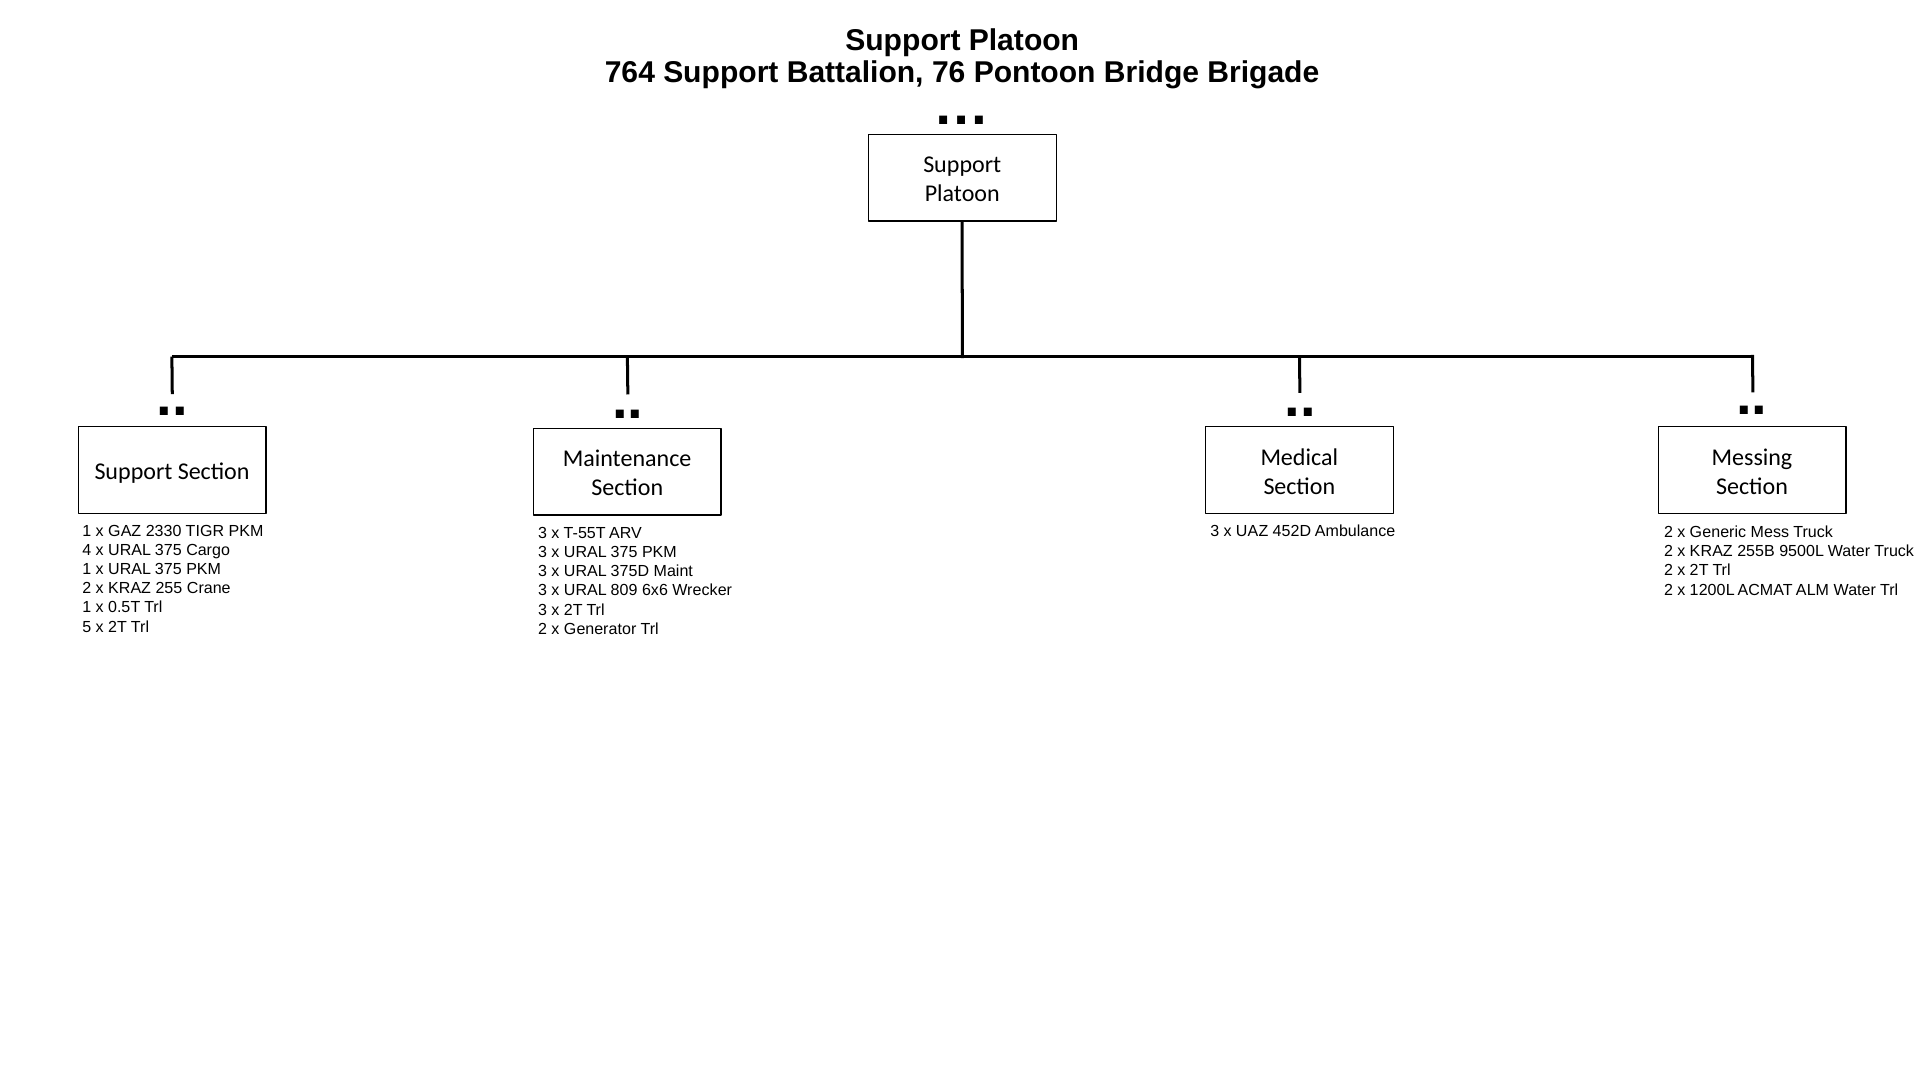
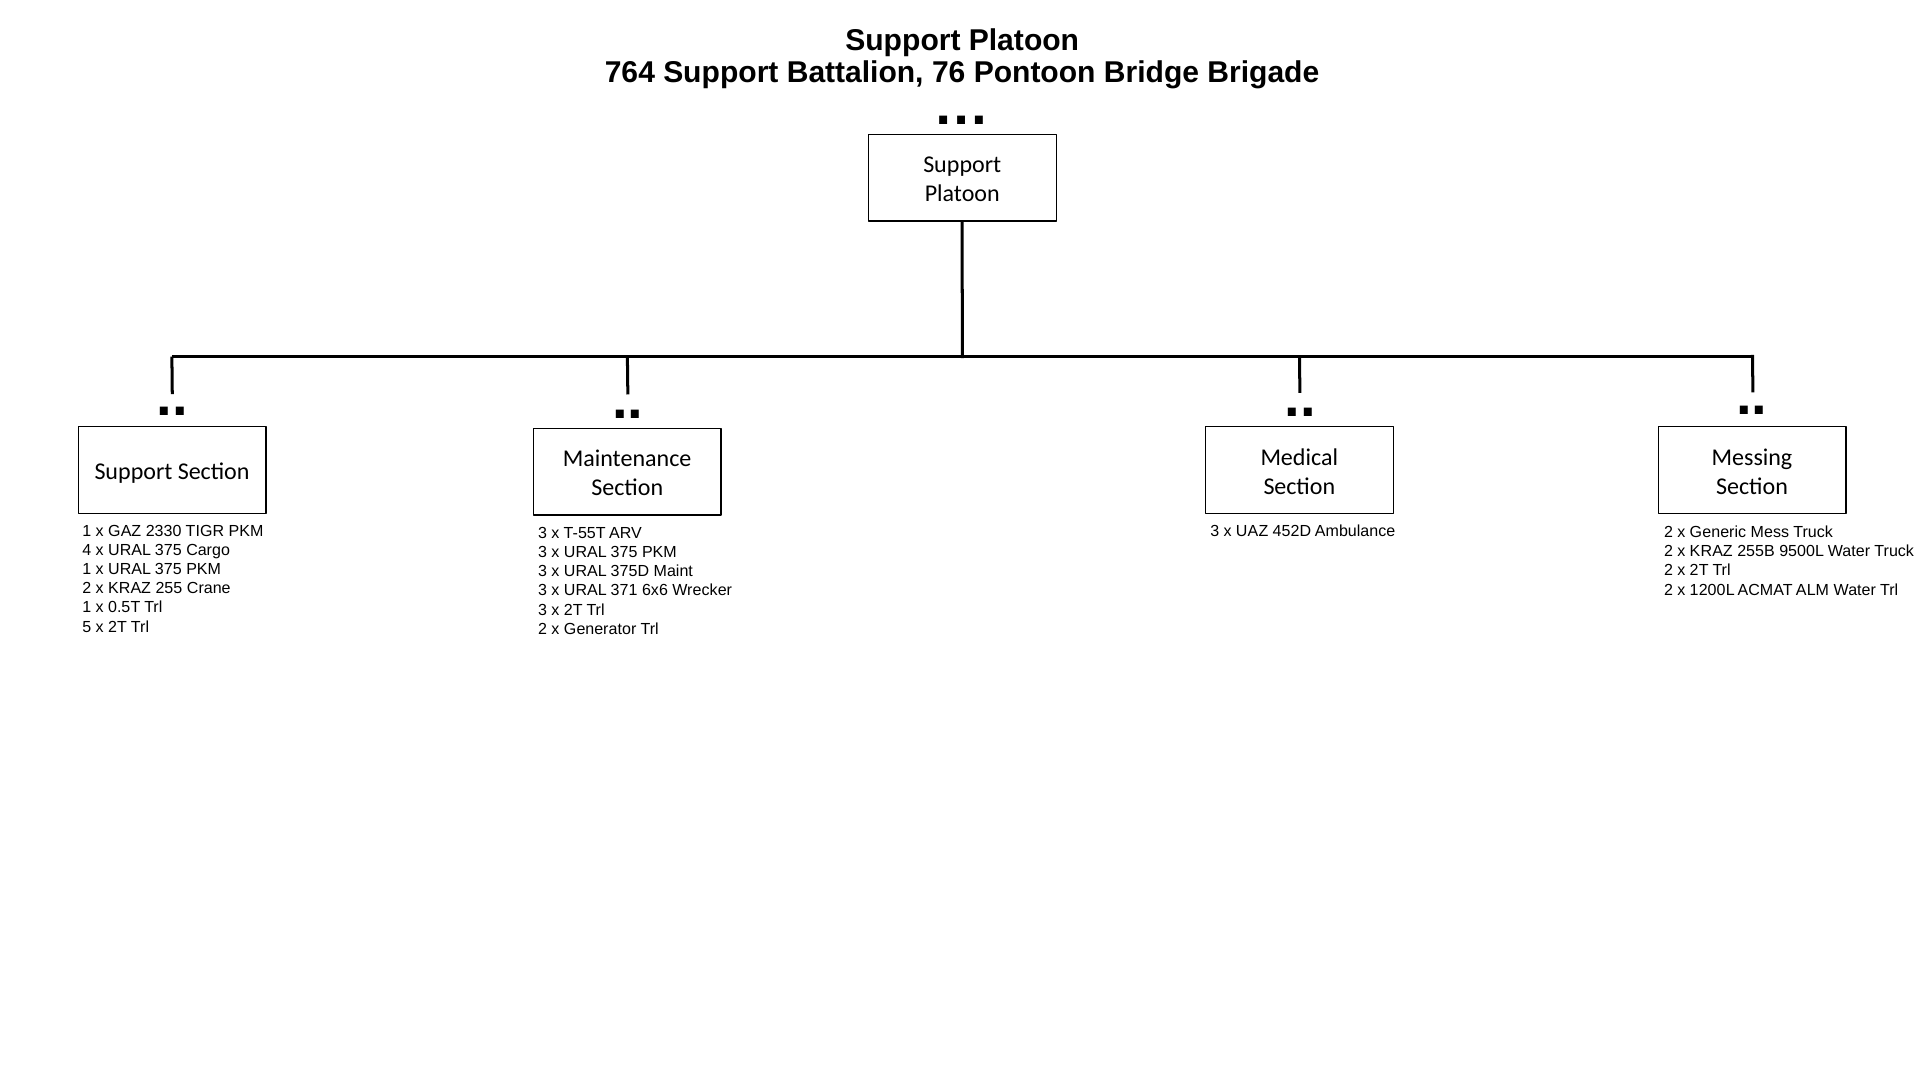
809: 809 -> 371 (624, 591)
